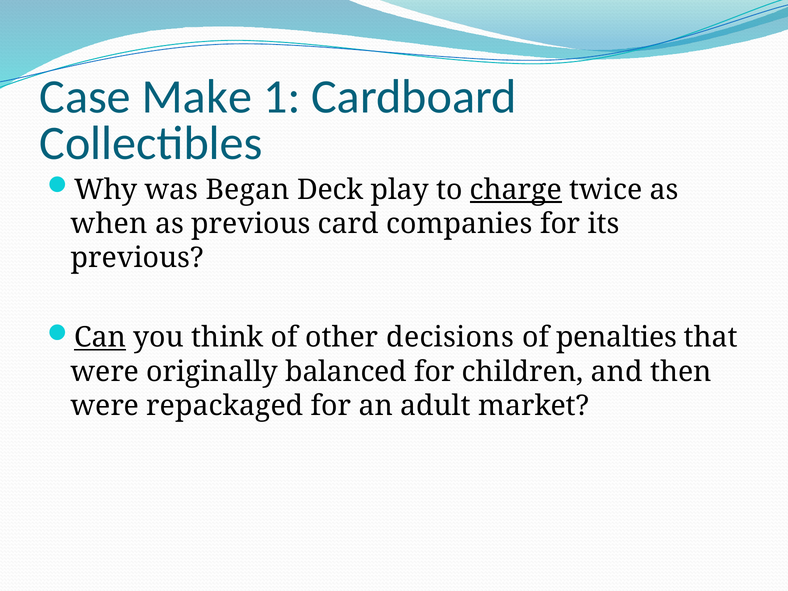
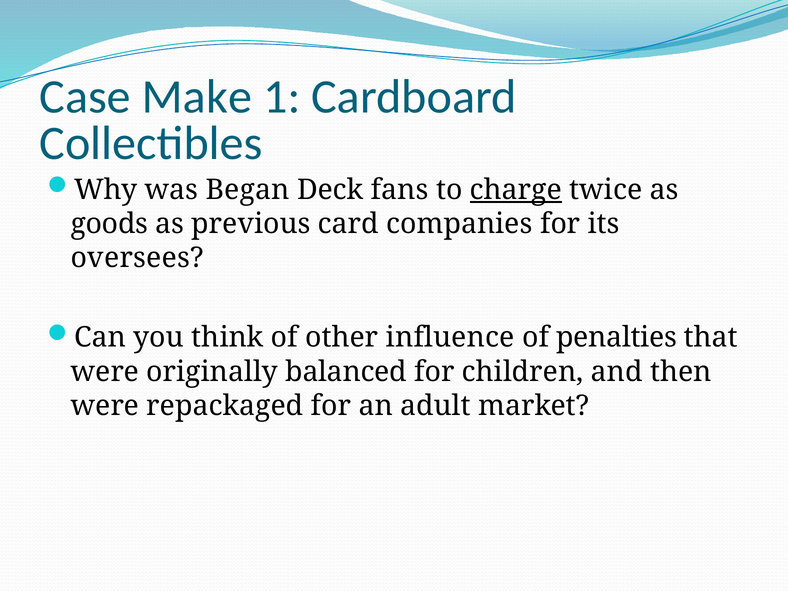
play: play -> fans (400, 190)
when: when -> goods (109, 224)
previous: previous -> oversees (137, 258)
Can underline: present -> none (100, 338)
decisions: decisions -> influence (450, 338)
